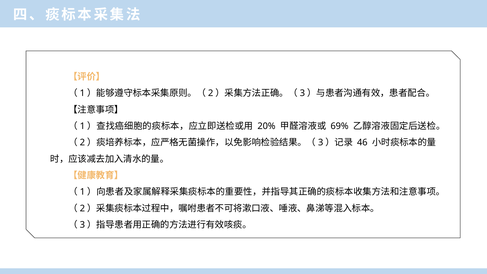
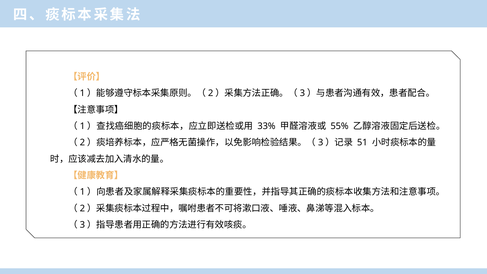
20%: 20% -> 33% (267, 126)
69%: 69% -> 55% (340, 126)
46: 46 -> 51 (362, 143)
